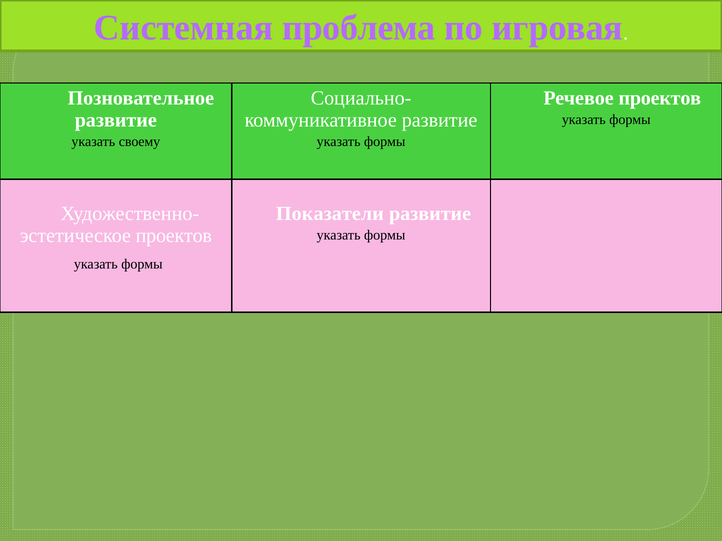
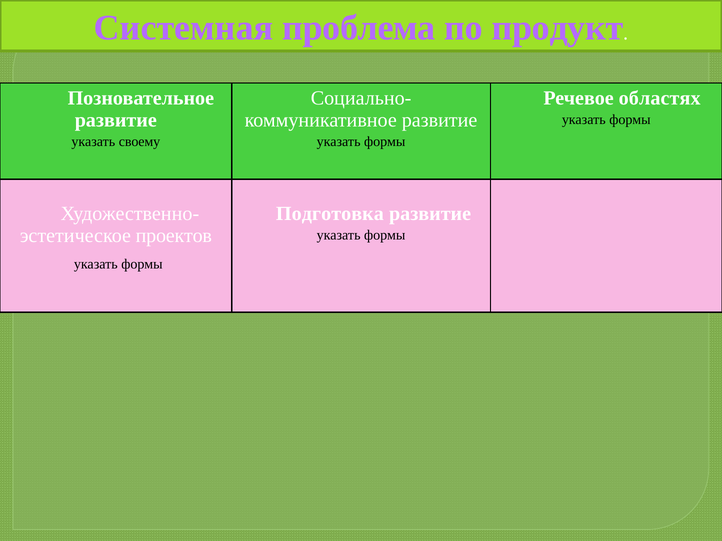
игровая: игровая -> продукт (558, 28)
Речевое проектов: проектов -> областях (660, 98)
Показатели: Показатели -> Подготовка (330, 214)
